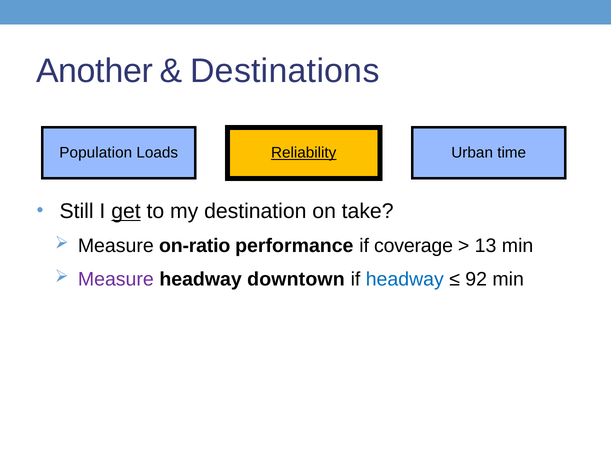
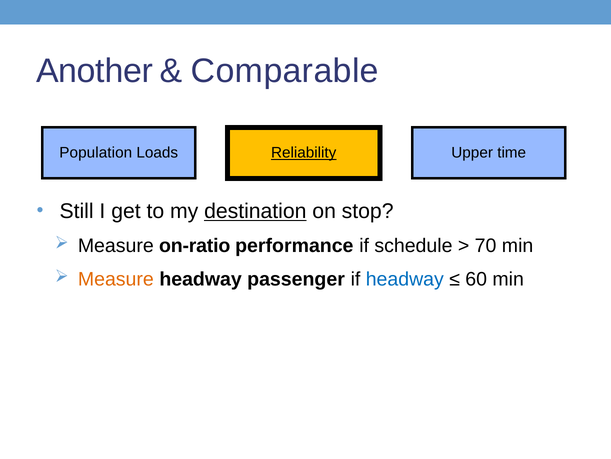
Destinations: Destinations -> Comparable (285, 71)
Urban: Urban -> Upper (472, 152)
get underline: present -> none (126, 211)
destination underline: none -> present (255, 211)
take: take -> stop (368, 211)
coverage: coverage -> schedule (413, 245)
13: 13 -> 70 (486, 245)
Measure colour: purple -> orange (116, 279)
downtown: downtown -> passenger (296, 279)
92: 92 -> 60 (476, 279)
